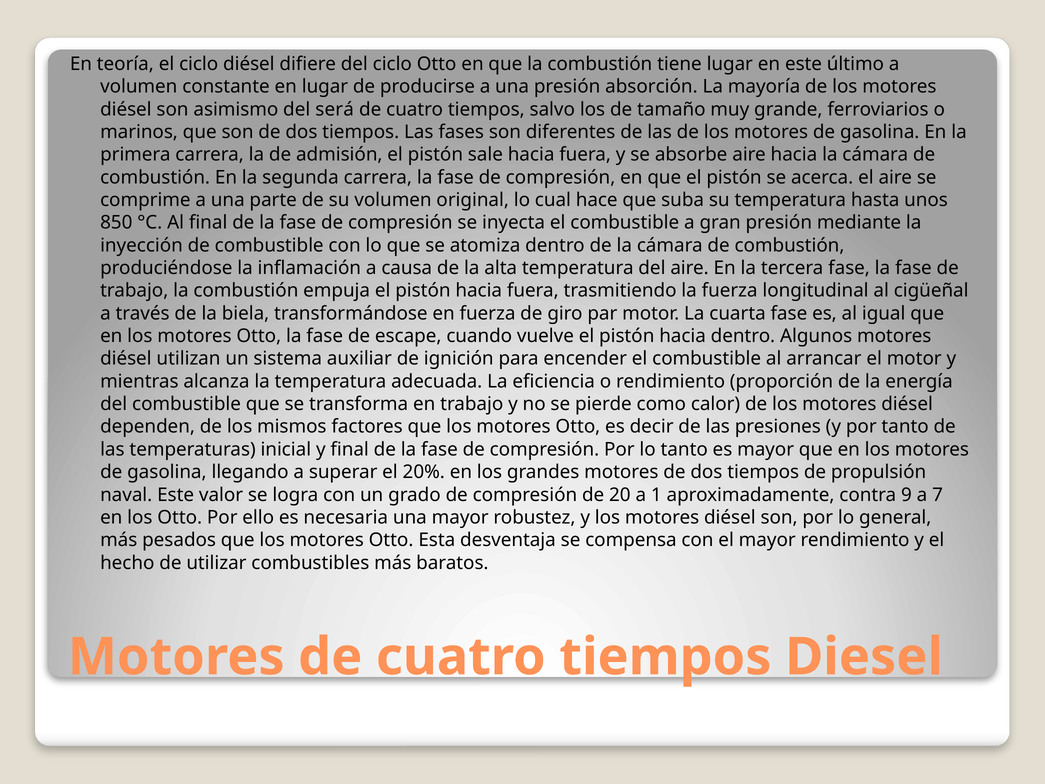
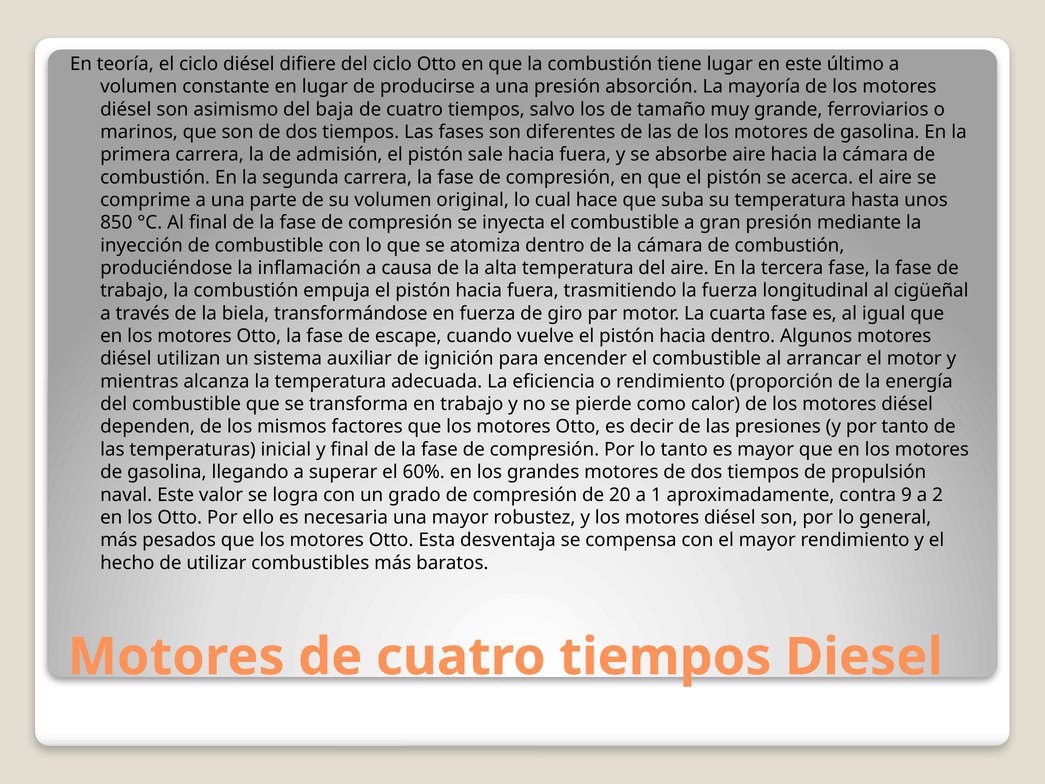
será: será -> baja (335, 109)
20%: 20% -> 60% (424, 472)
7: 7 -> 2 (938, 495)
